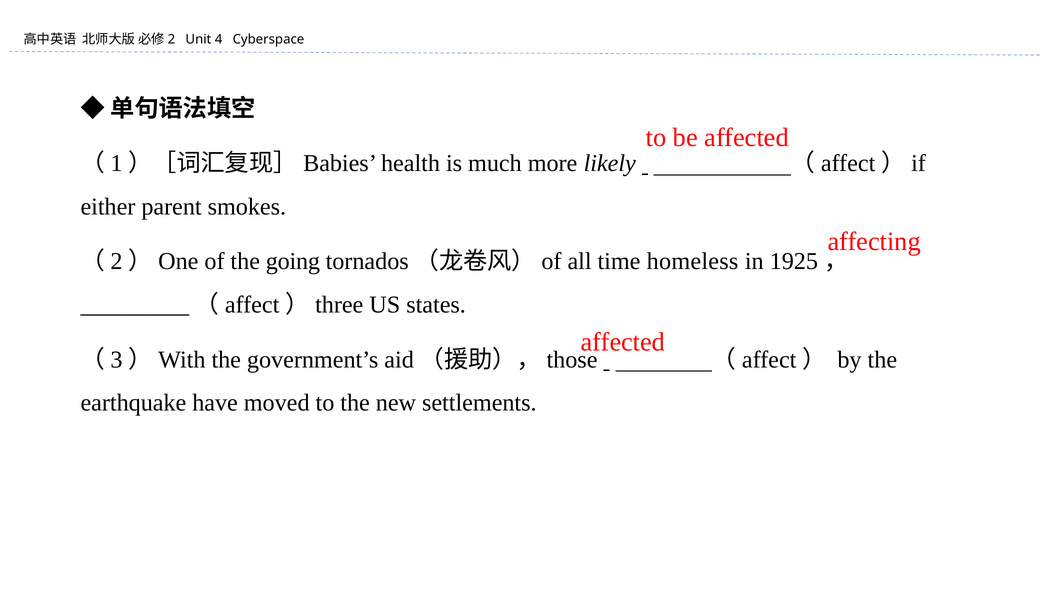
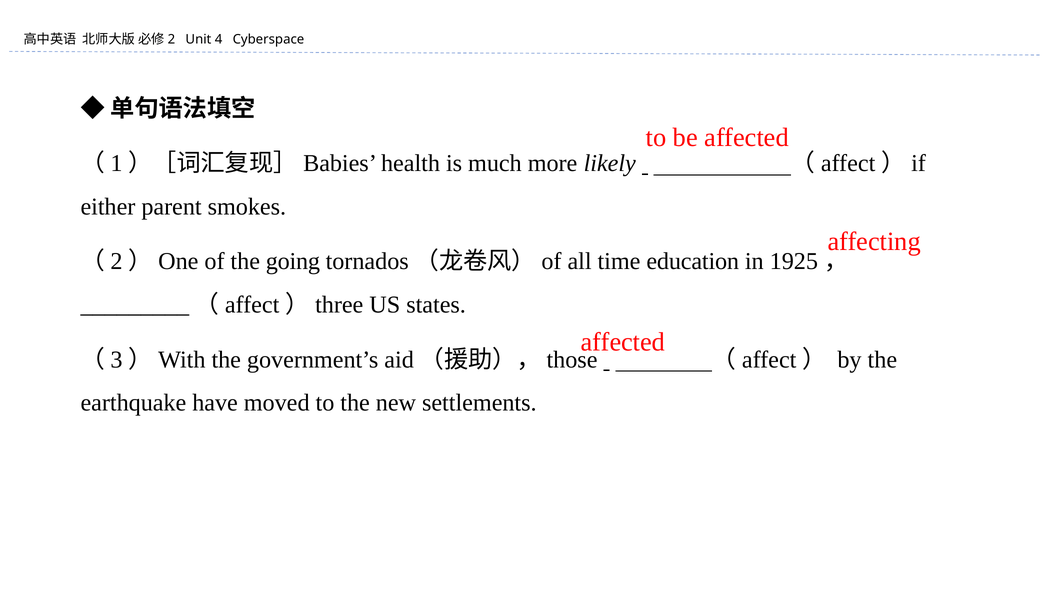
homeless: homeless -> education (693, 262)
